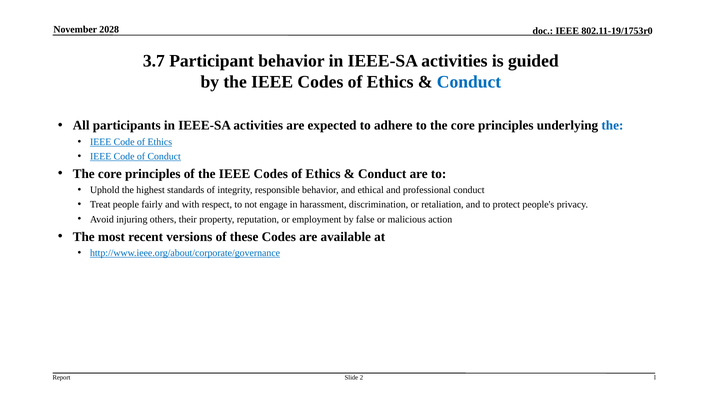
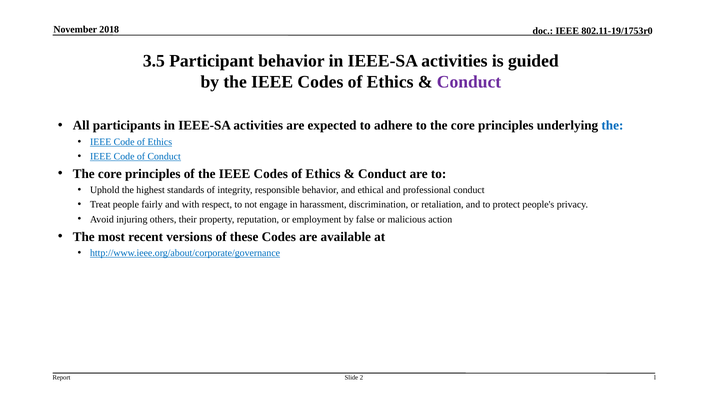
2028: 2028 -> 2018 (109, 30)
3.7: 3.7 -> 3.5 (154, 61)
Conduct colour: blue -> purple (469, 82)
